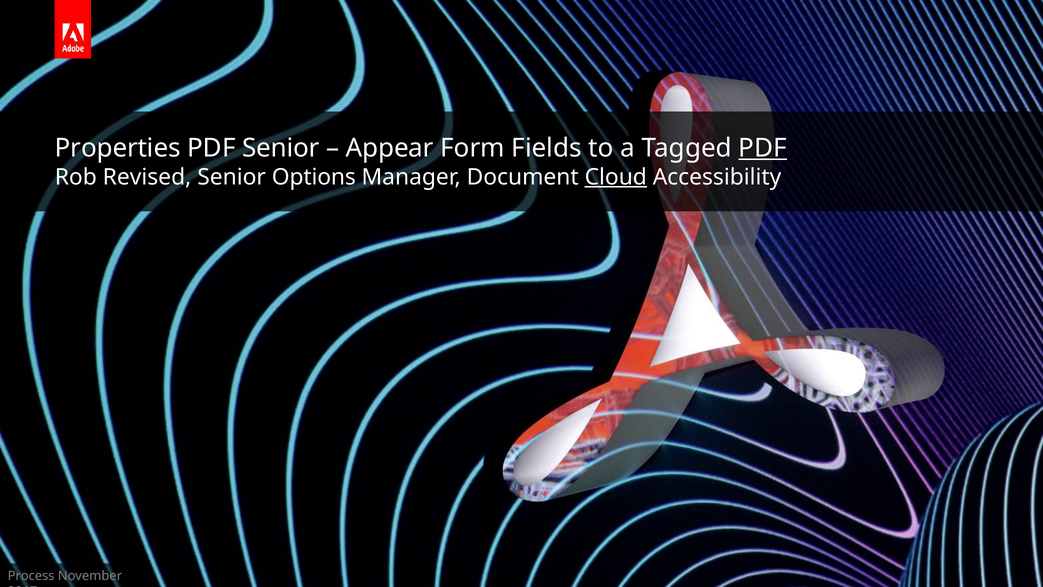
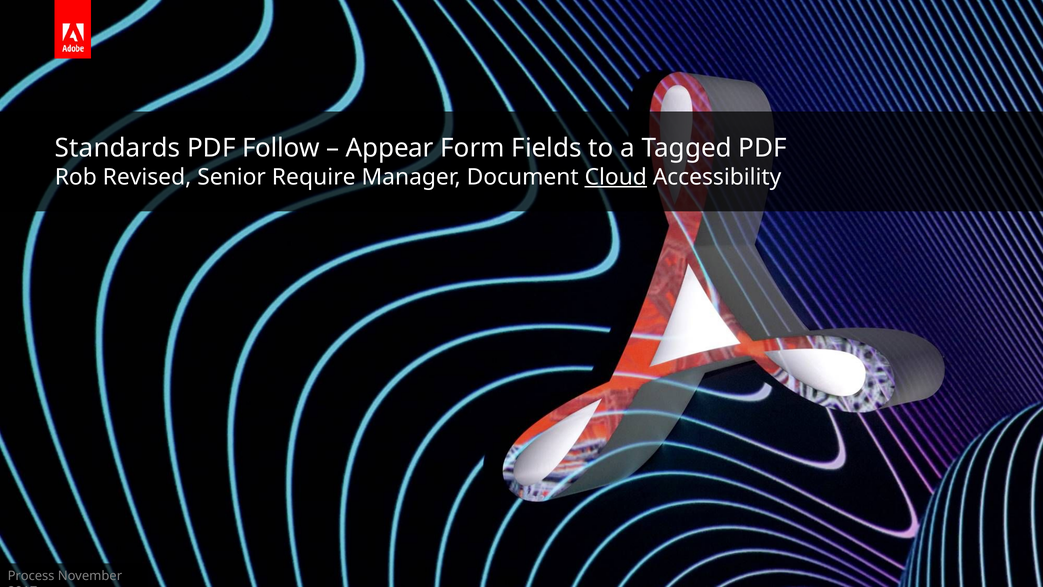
Properties: Properties -> Standards (118, 148)
PDF Senior: Senior -> Follow (281, 148)
PDF underline: present -> none (763, 148)
Options: Options -> Require (314, 177)
